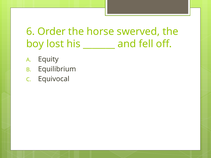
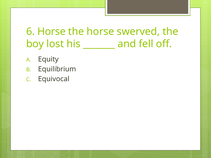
6 Order: Order -> Horse (52, 32)
